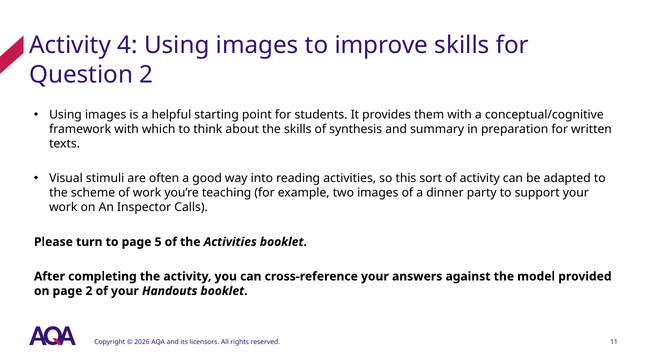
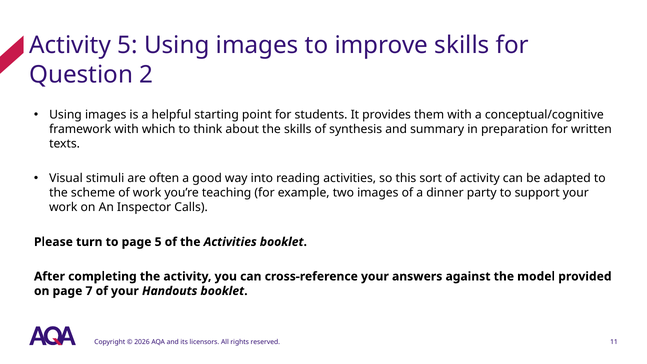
Activity 4: 4 -> 5 (128, 45)
page 2: 2 -> 7 (89, 291)
